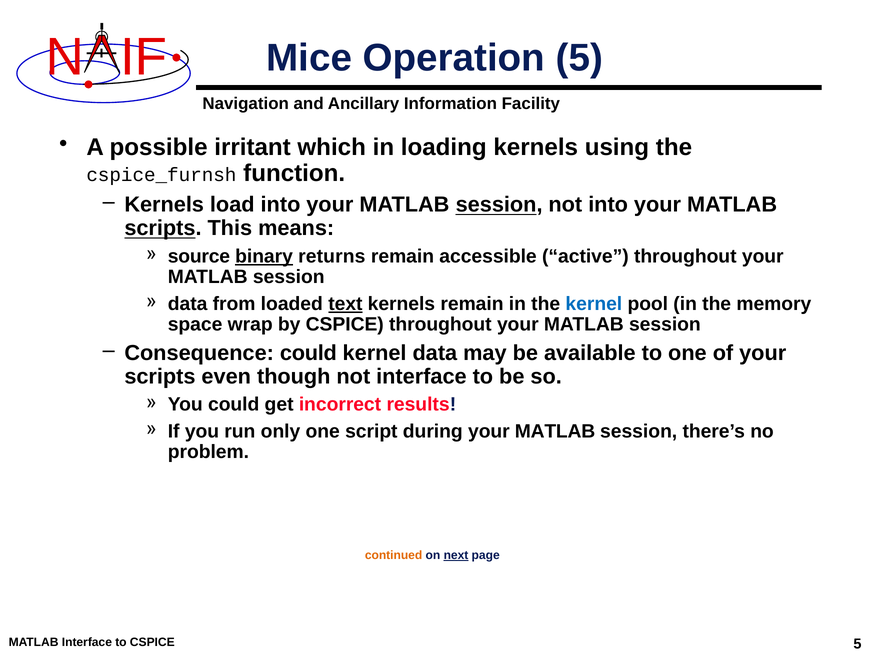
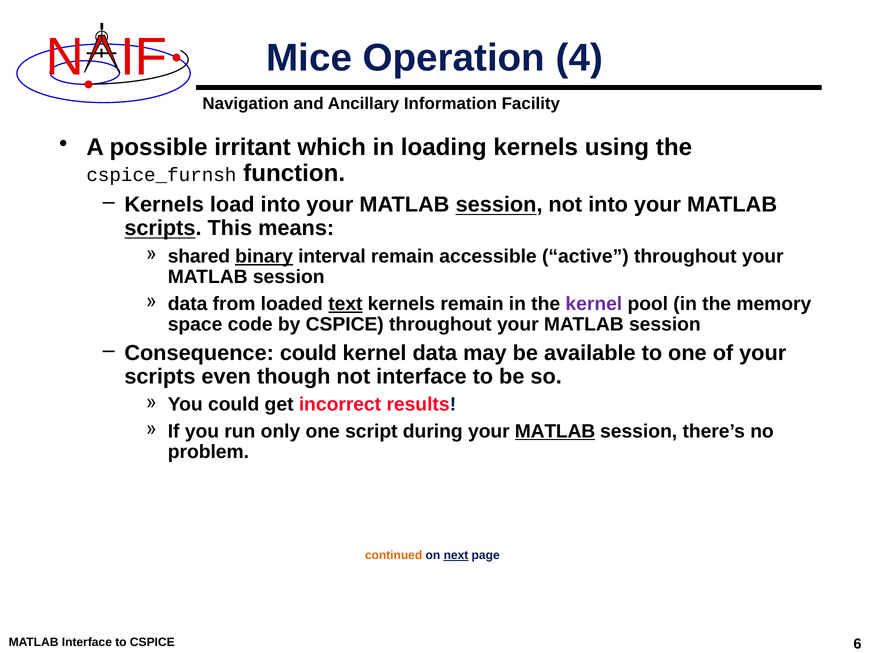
Operation 5: 5 -> 4 (579, 58)
source: source -> shared (199, 256)
returns: returns -> interval (332, 256)
kernel colour: blue -> purple (594, 304)
wrap: wrap -> code (250, 324)
MATLAB underline: none -> present (555, 431)
CSPICE 5: 5 -> 6 (857, 644)
